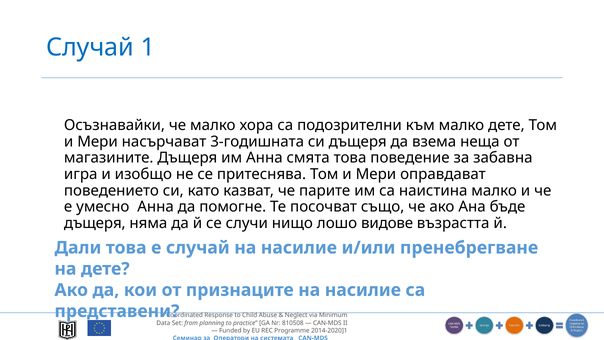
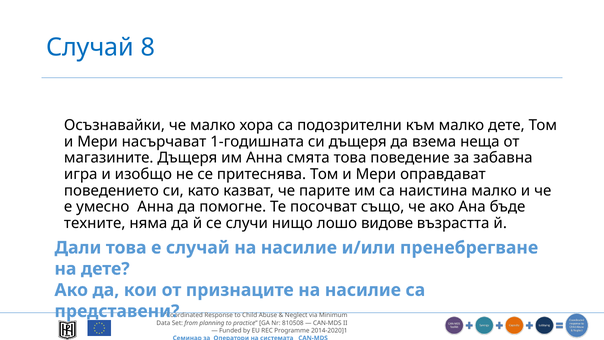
1: 1 -> 8 (148, 47)
3-годишната: 3-годишната -> 1-годишната (257, 141)
дъщеря: дъщеря -> техните (95, 223)
